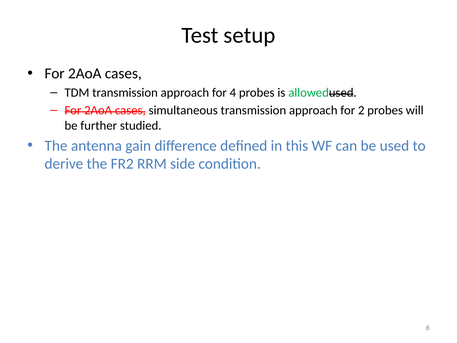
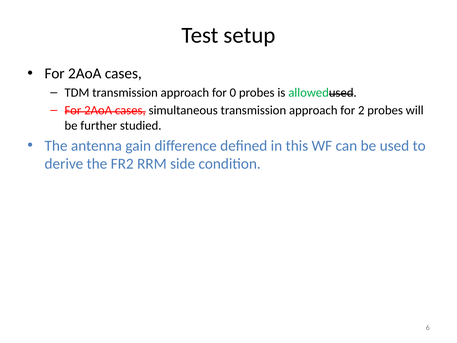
4: 4 -> 0 (233, 93)
